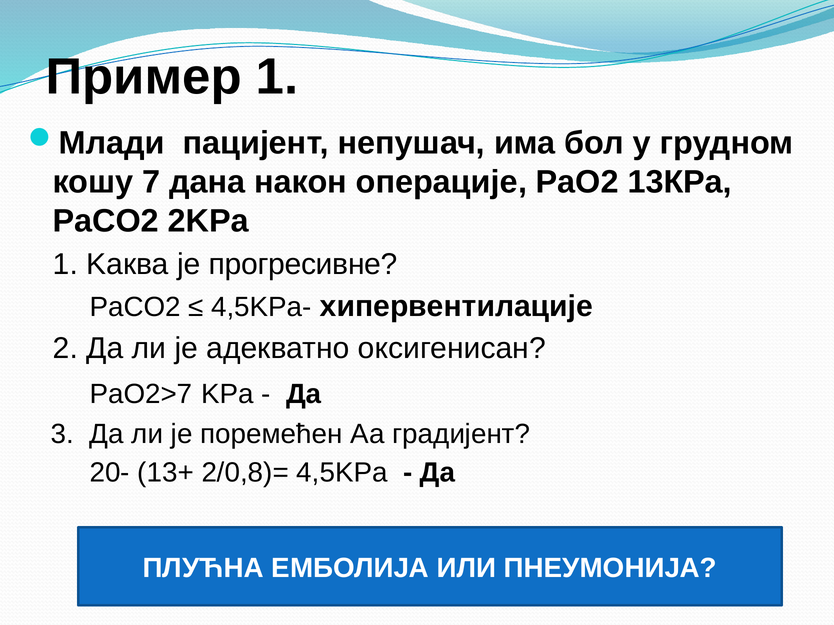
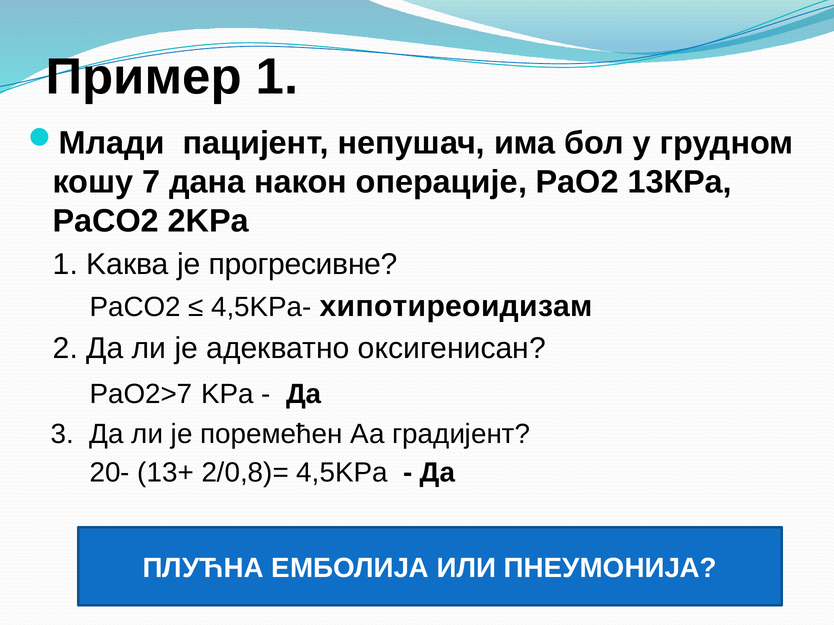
хипервентилације: хипервентилације -> хипотиреоидизам (456, 307)
